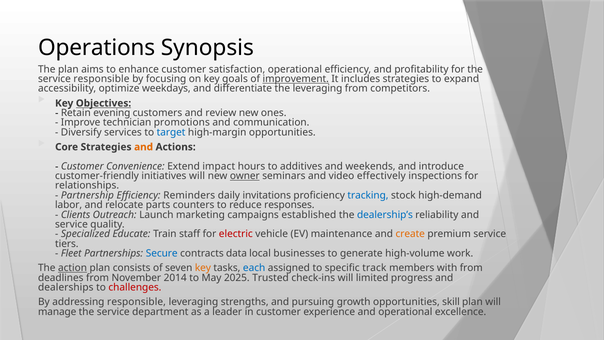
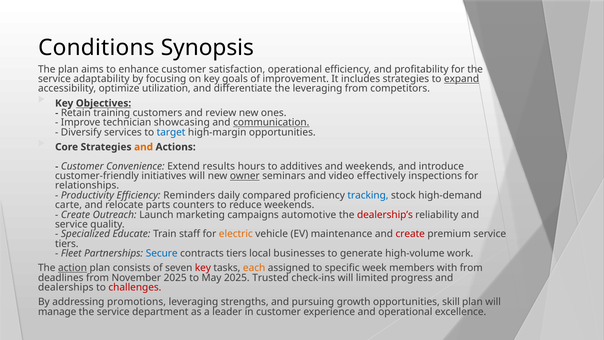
Operations: Operations -> Conditions (96, 48)
service responsible: responsible -> adaptability (101, 79)
improvement underline: present -> none (296, 79)
expand underline: none -> present (462, 79)
weekdays: weekdays -> utilization (166, 88)
evening: evening -> training (112, 113)
promotions: promotions -> showcasing (182, 123)
communication underline: none -> present (271, 123)
impact: impact -> results (219, 166)
Partnership: Partnership -> Productivity (87, 195)
invitations: invitations -> compared (267, 195)
labor: labor -> carte (69, 205)
reduce responses: responses -> weekends (289, 205)
Clients: Clients -> Create (76, 215)
established: established -> automotive (309, 215)
dealership’s colour: blue -> red (385, 215)
electric colour: red -> orange (236, 234)
create colour: orange -> red (410, 234)
contracts data: data -> tiers (236, 253)
key colour: orange -> red (203, 268)
each colour: blue -> orange (254, 268)
track: track -> week (374, 268)
November 2014: 2014 -> 2025 (175, 278)
addressing responsible: responsible -> promotions (137, 302)
